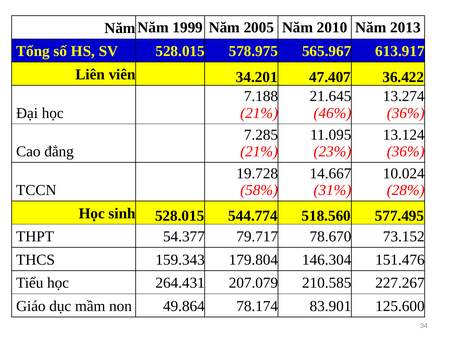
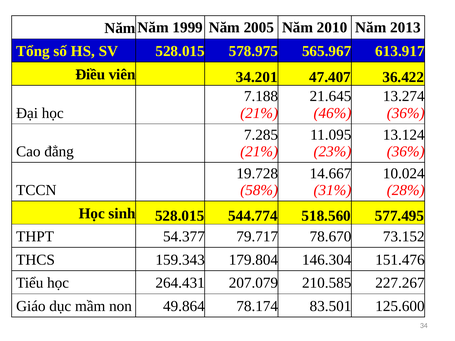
Liên: Liên -> Điều (90, 75)
83.901: 83.901 -> 83.501 (330, 306)
